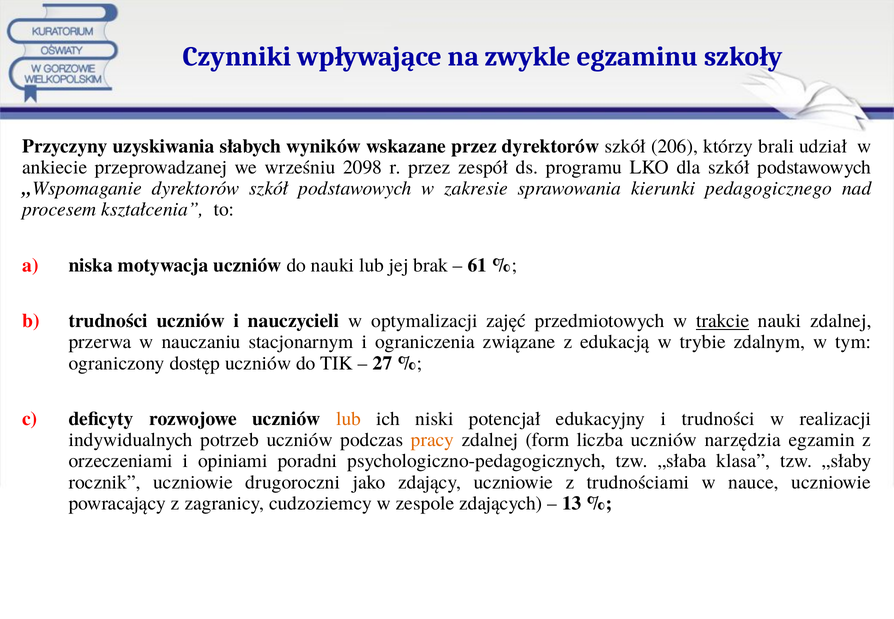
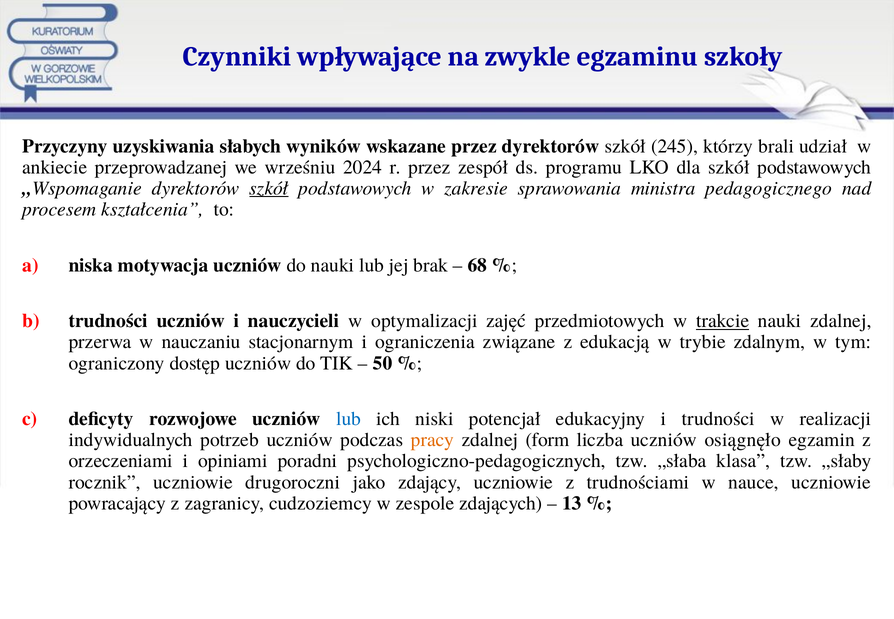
206: 206 -> 245 (675, 146)
2098: 2098 -> 2024 (363, 167)
szkół underline: none -> present (269, 188)
kierunki: kierunki -> ministra (663, 188)
61: 61 -> 68 (477, 265)
27: 27 -> 50 (382, 363)
lub colour: orange -> blue (349, 419)
narzędzia: narzędzia -> osiągnęło (743, 440)
